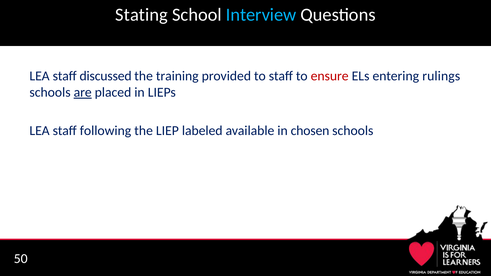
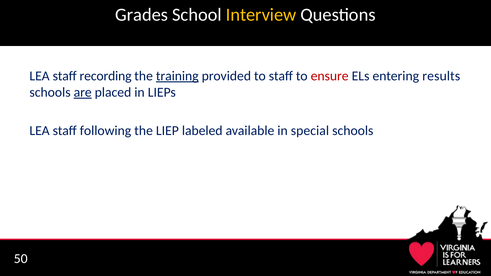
Stating: Stating -> Grades (142, 15)
Interview colour: light blue -> yellow (261, 15)
discussed: discussed -> recording (106, 76)
training underline: none -> present (177, 76)
rulings: rulings -> results (441, 76)
chosen: chosen -> special (310, 131)
